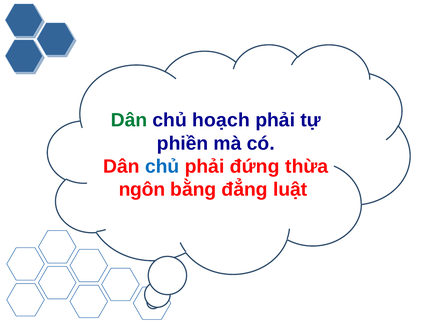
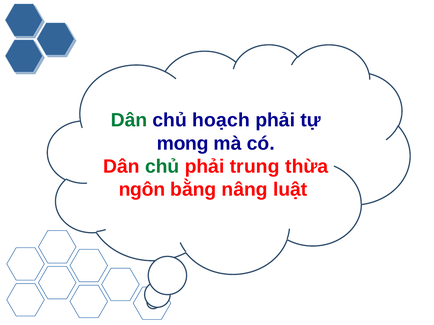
phiền: phiền -> mong (183, 144)
chủ colour: blue -> green (162, 167)
đứng: đứng -> trung (255, 167)
đẳng: đẳng -> nâng (245, 190)
